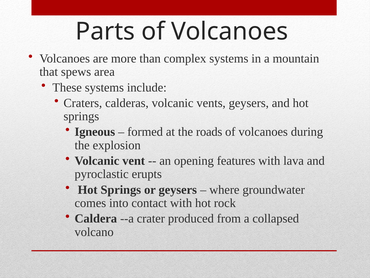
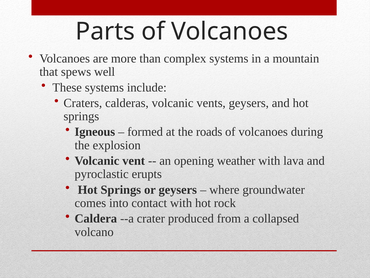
area: area -> well (105, 72)
features: features -> weather (236, 161)
